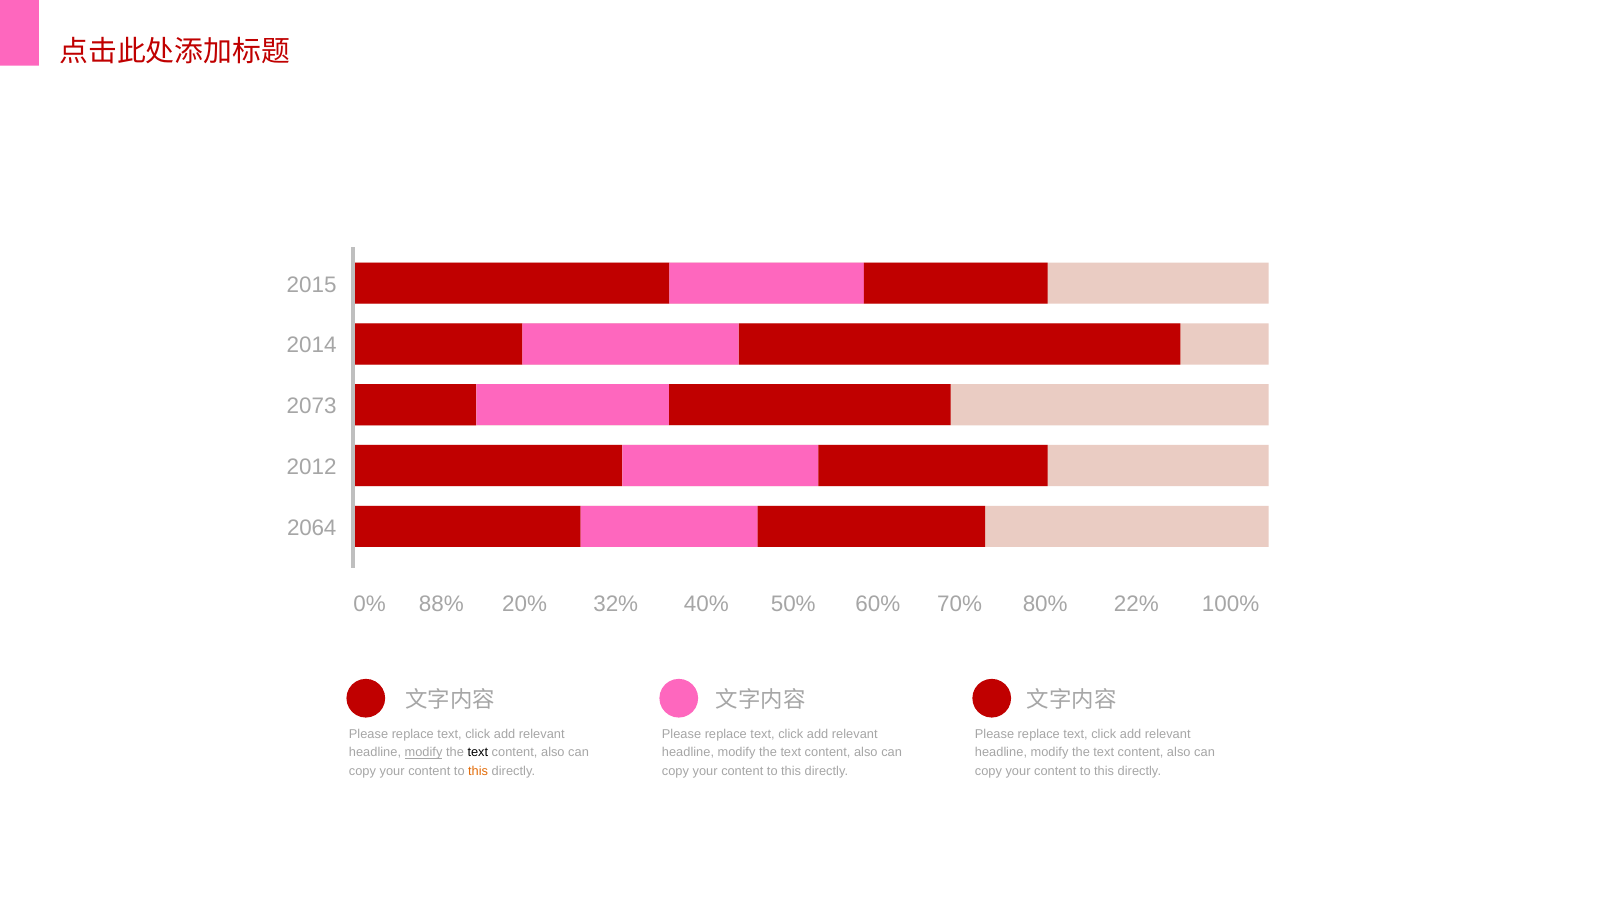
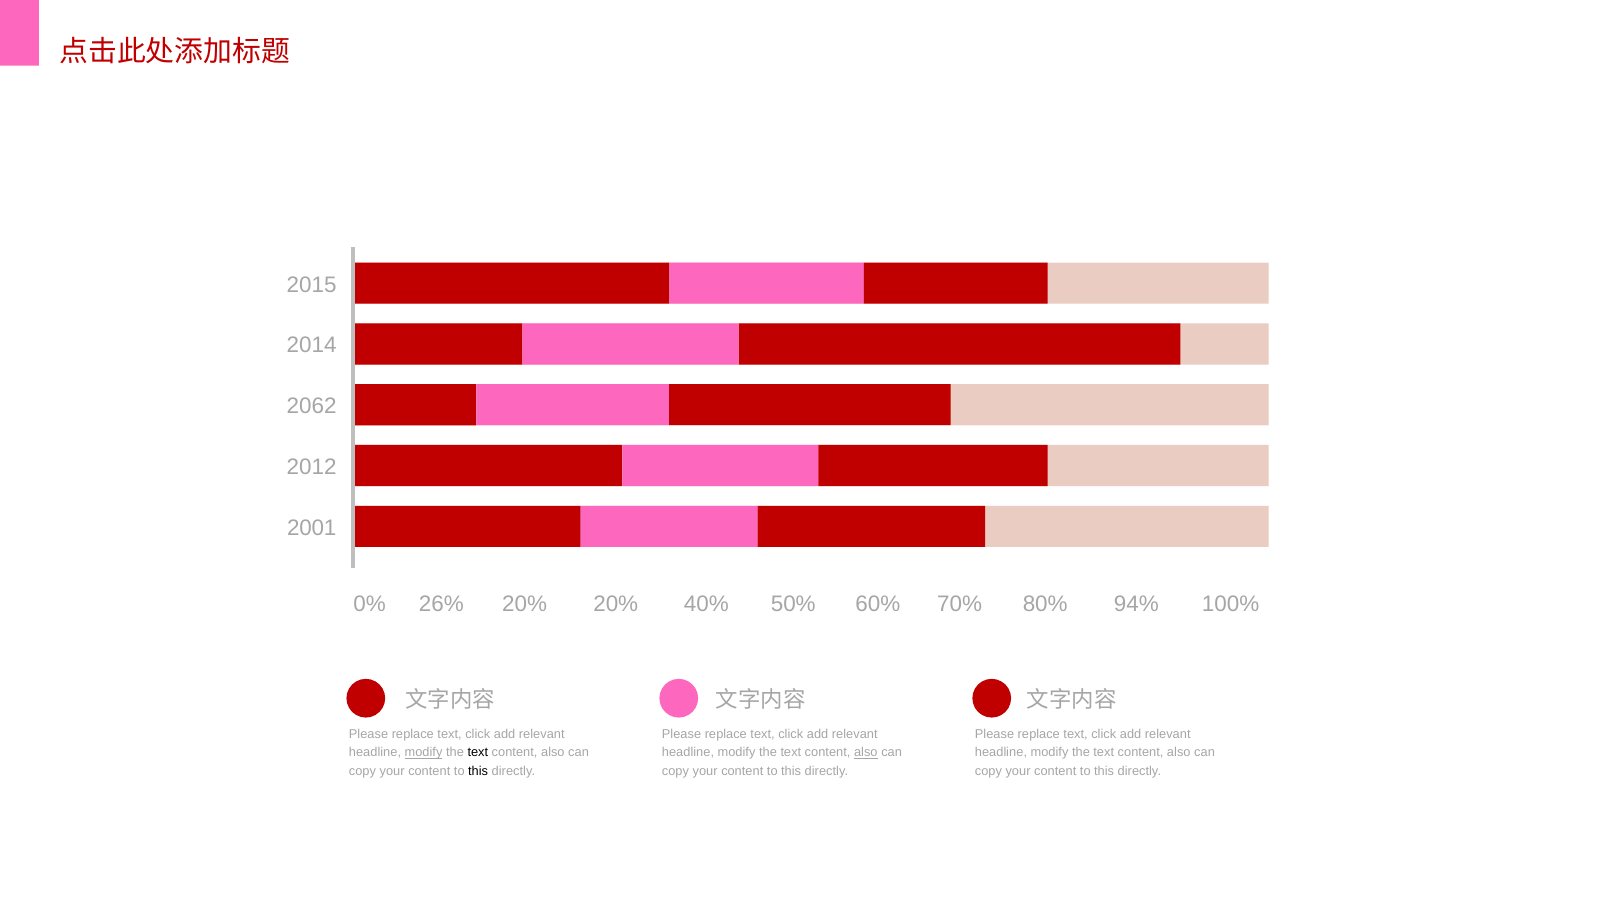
2073: 2073 -> 2062 (312, 406)
2064: 2064 -> 2001 (312, 528)
88%: 88% -> 26% (441, 605)
32%: 32% -> 20% (616, 605)
22%: 22% -> 94% (1136, 605)
also underline: none -> present (866, 753)
this colour: orange -> black (478, 771)
